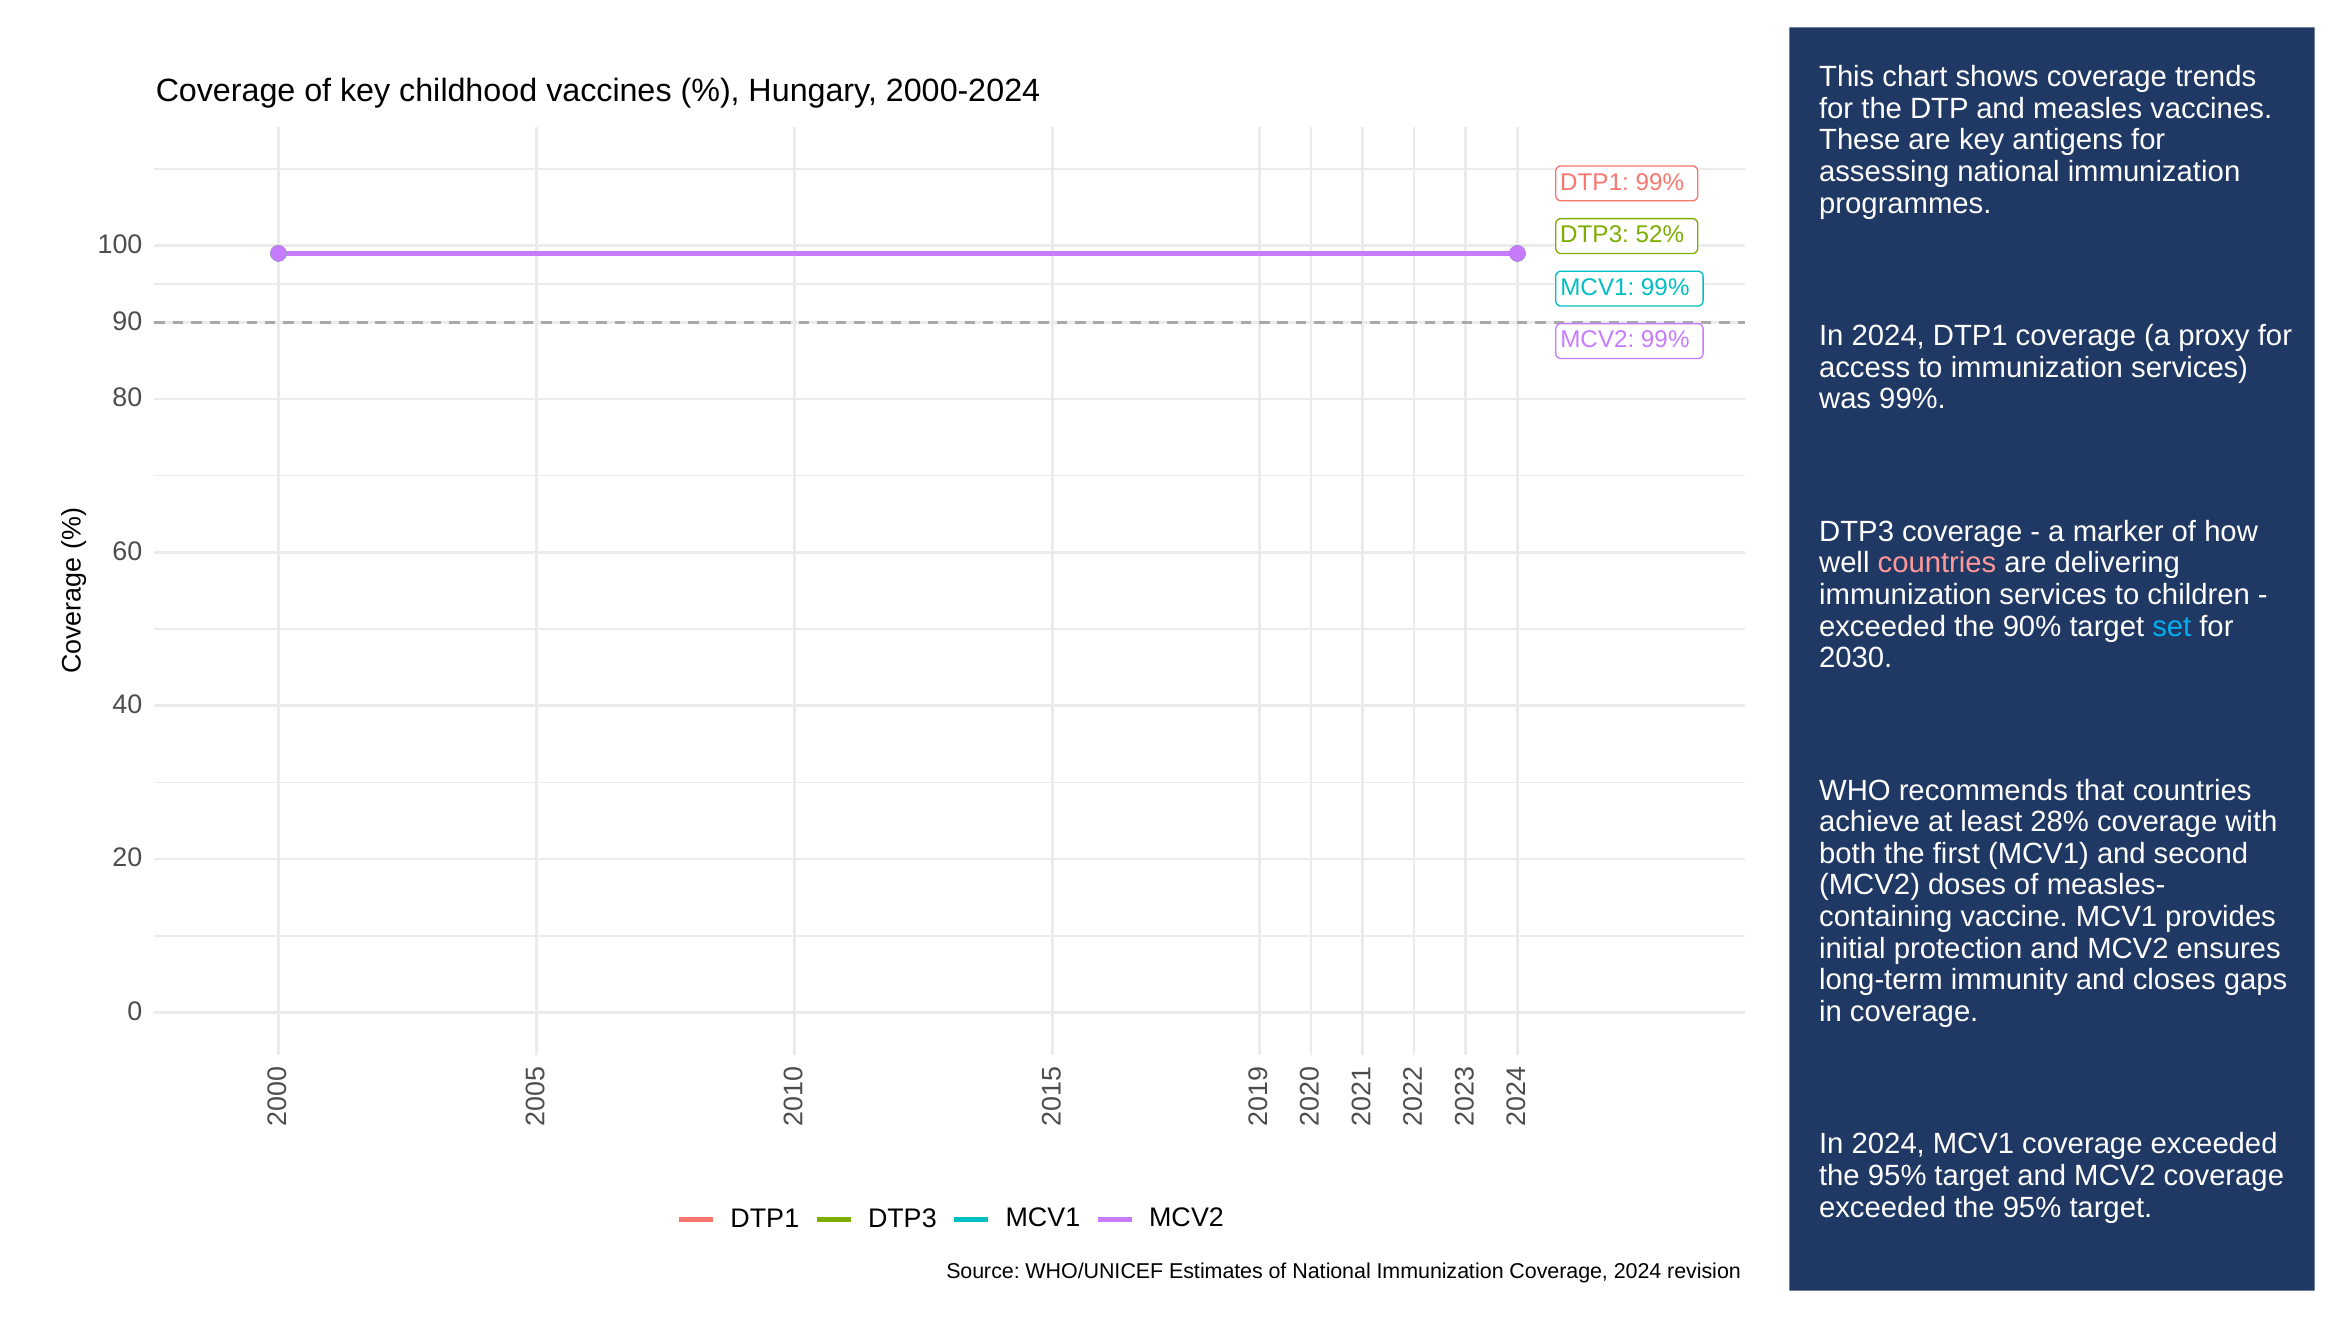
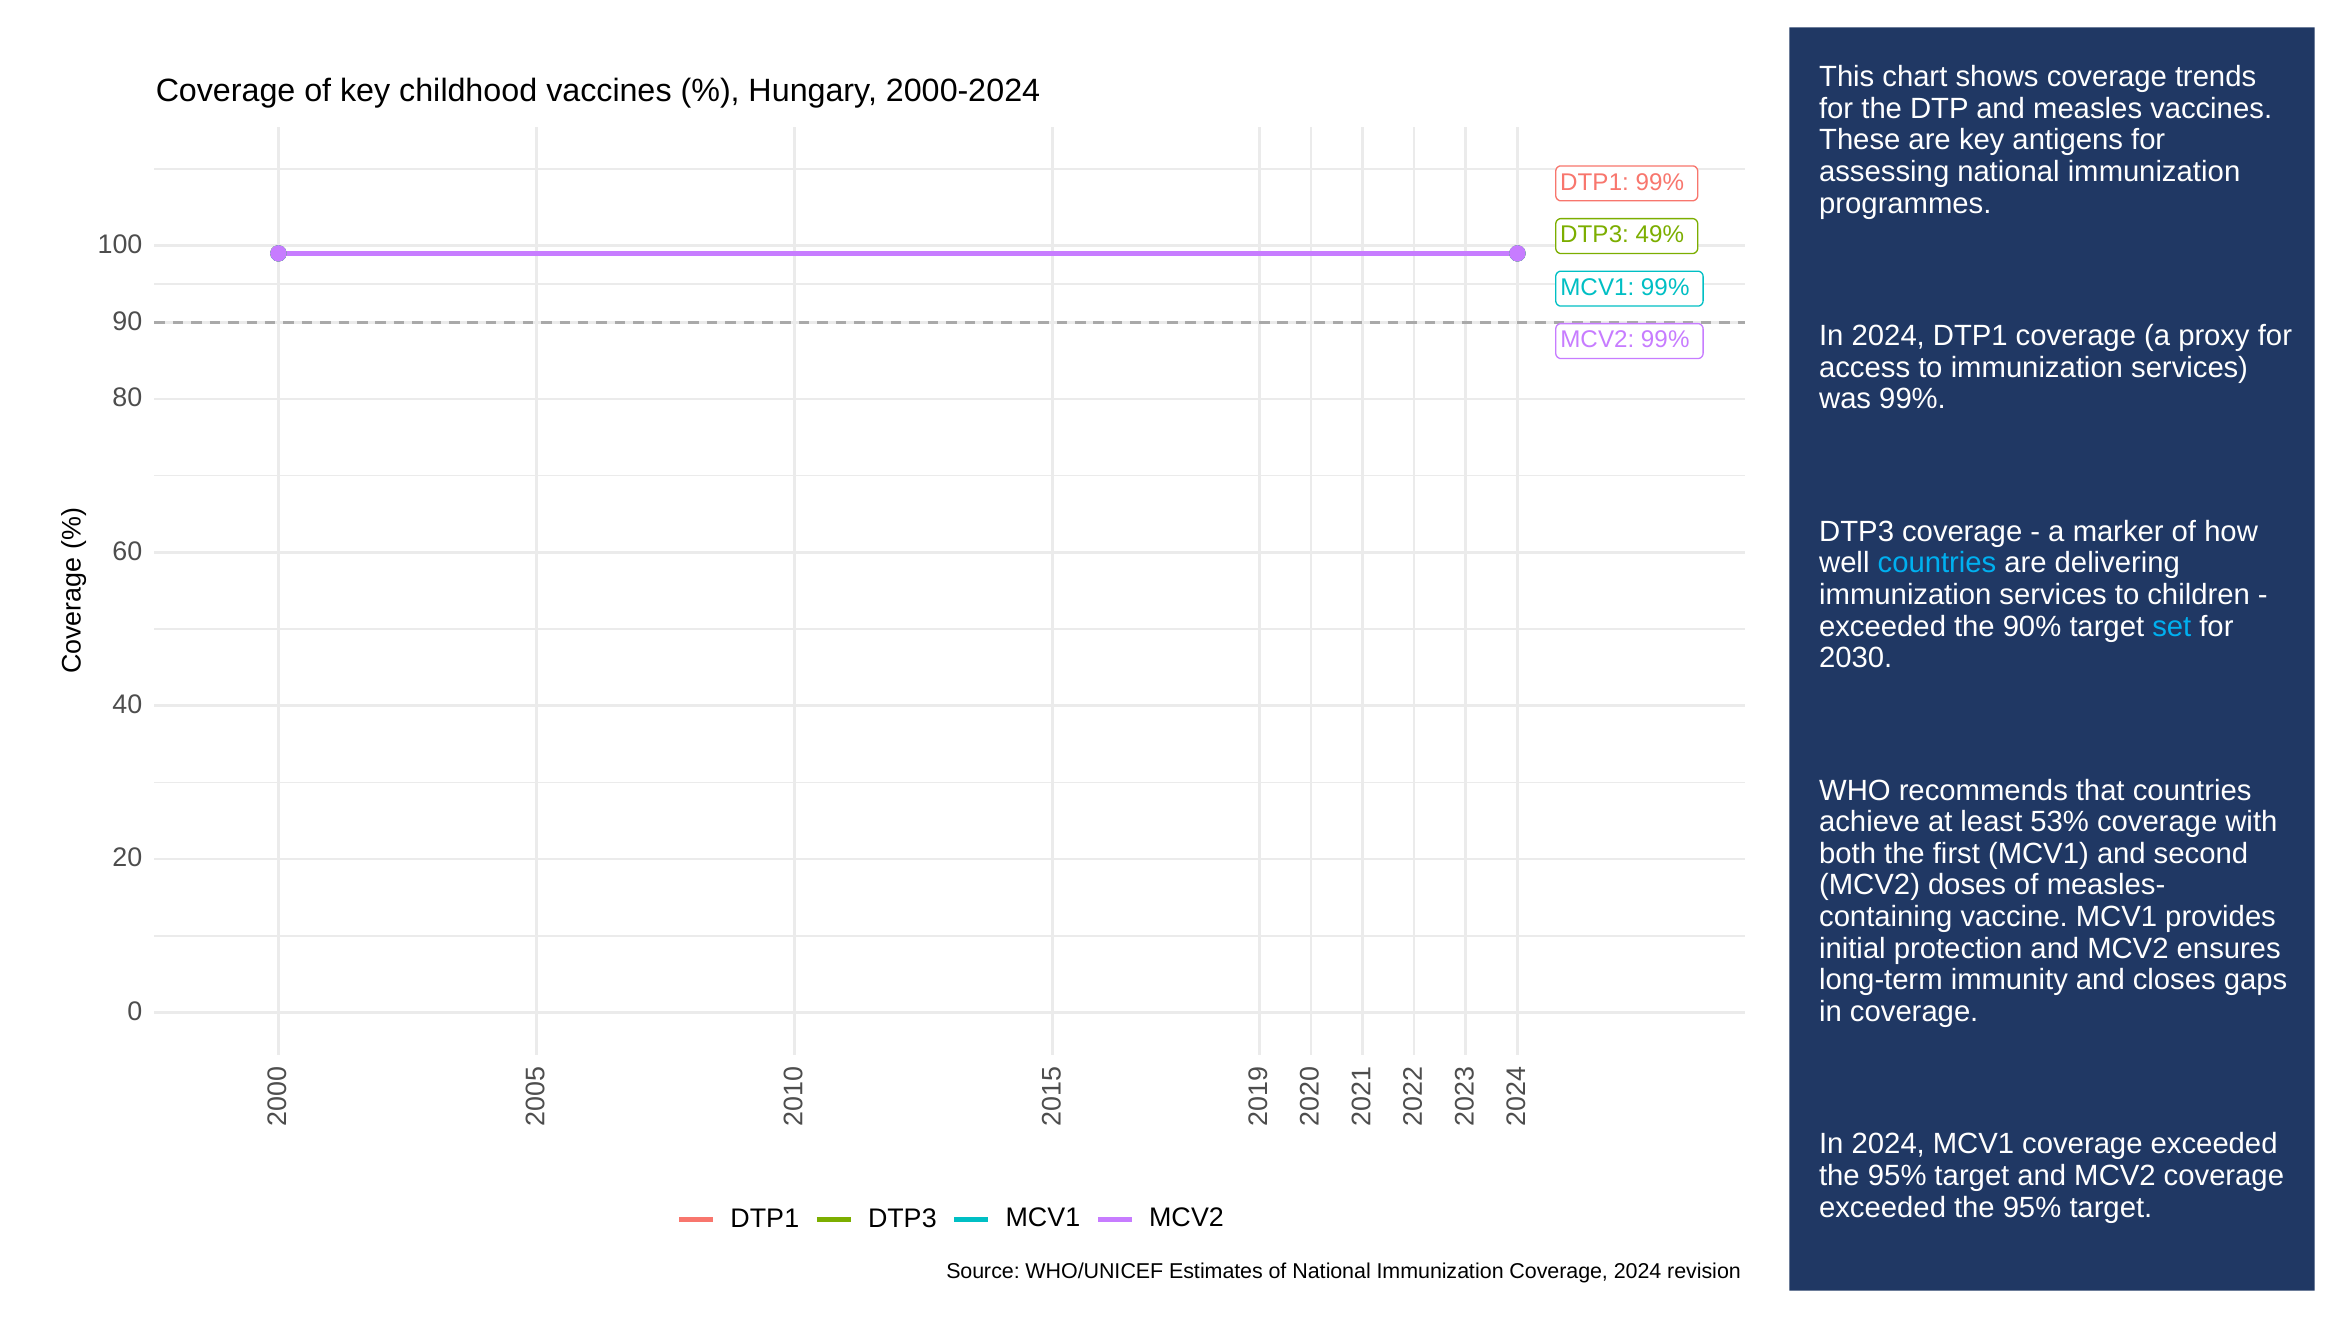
52%: 52% -> 49% (1660, 235)
countries colour: pink -> light blue (1937, 563)
28%: 28% -> 53% (2060, 822)
